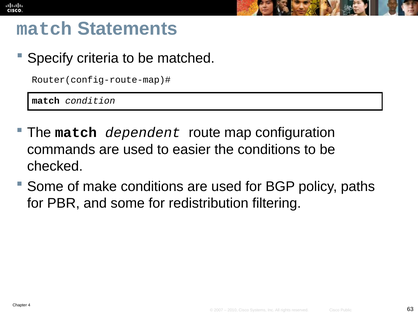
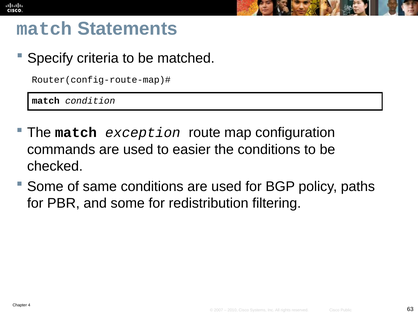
dependent: dependent -> exception (143, 132)
make: make -> same (100, 186)
